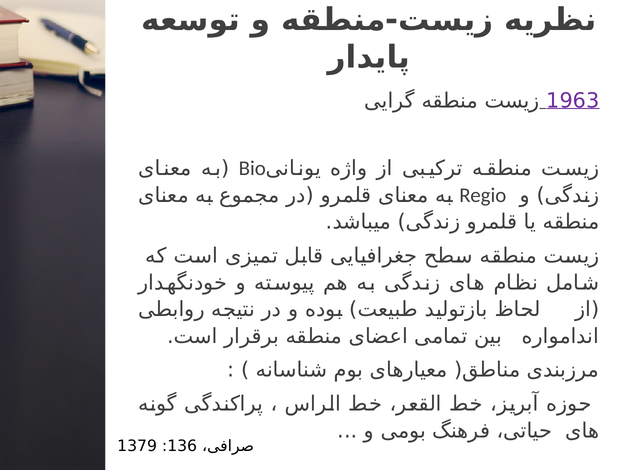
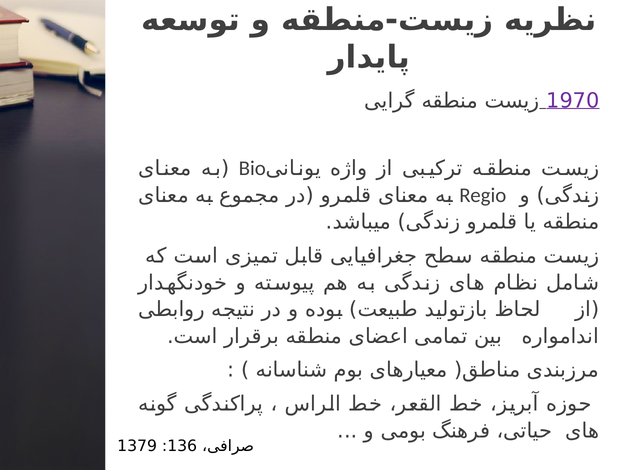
1963: 1963 -> 1970 (573, 101)
